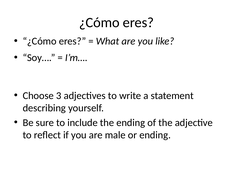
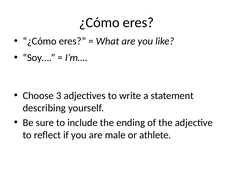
or ending: ending -> athlete (155, 135)
